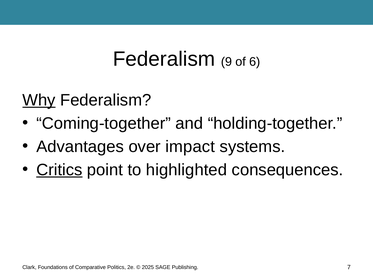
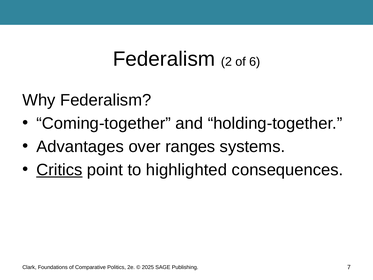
9: 9 -> 2 (226, 62)
Why underline: present -> none (39, 100)
impact: impact -> ranges (190, 146)
